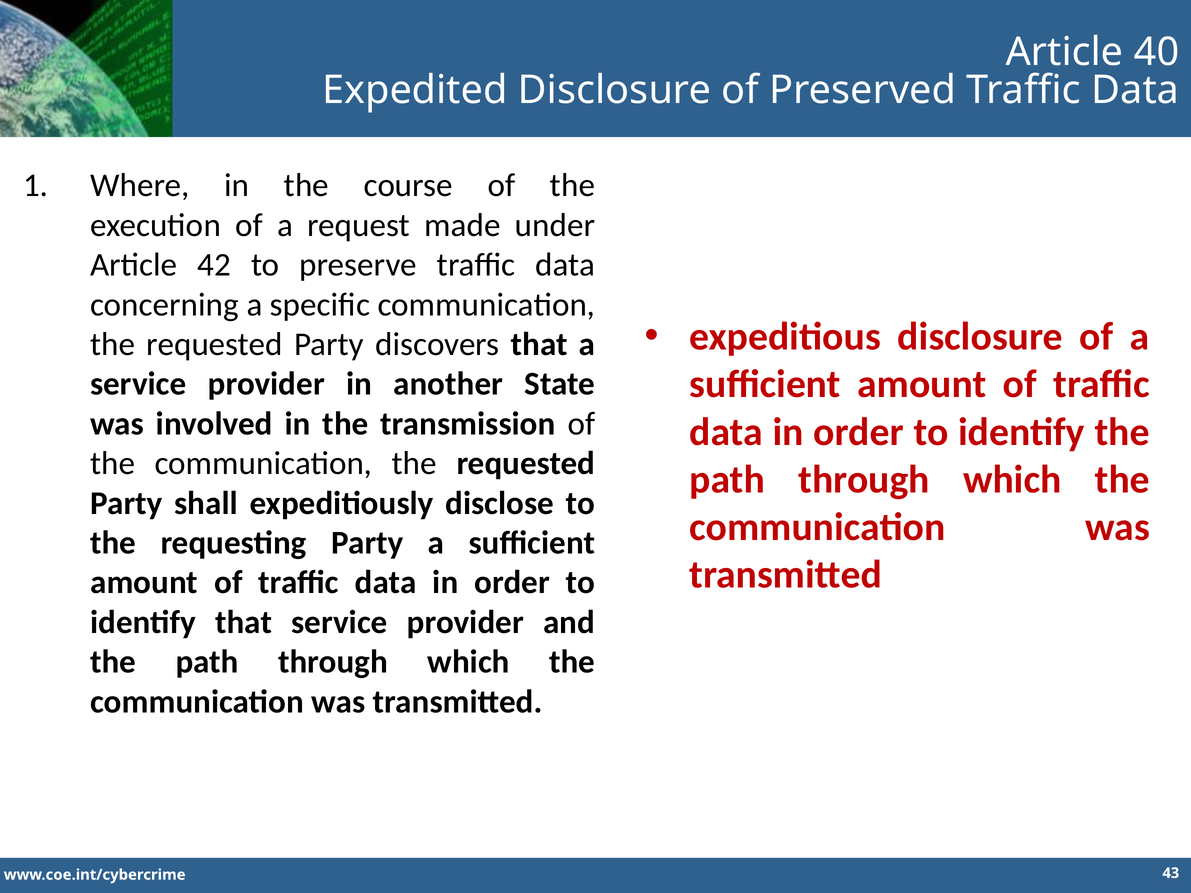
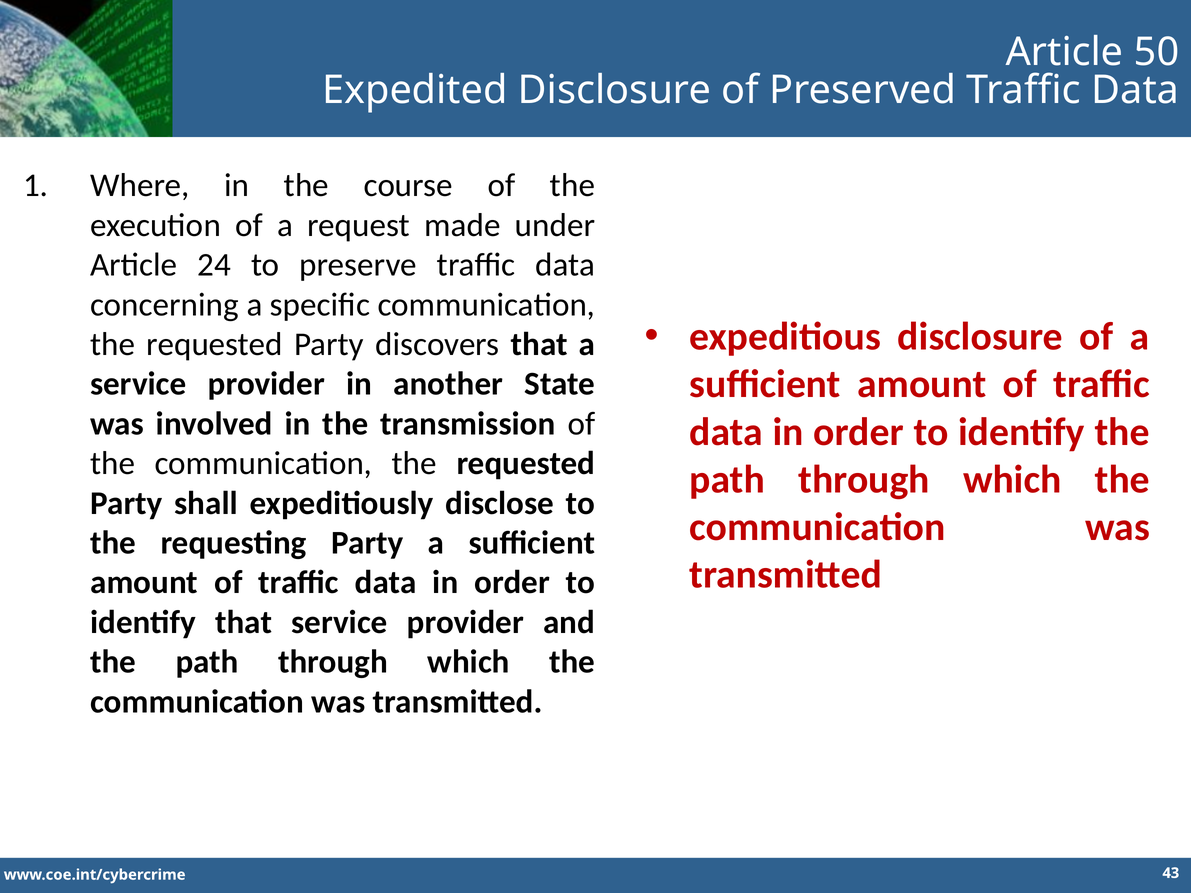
40: 40 -> 50 (1156, 52)
42: 42 -> 24 (214, 265)
